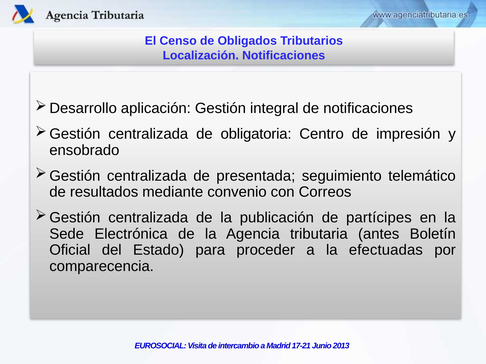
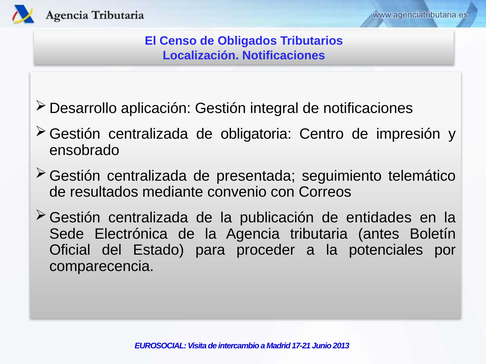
partícipes: partícipes -> entidades (379, 218)
efectuadas: efectuadas -> potenciales (386, 250)
